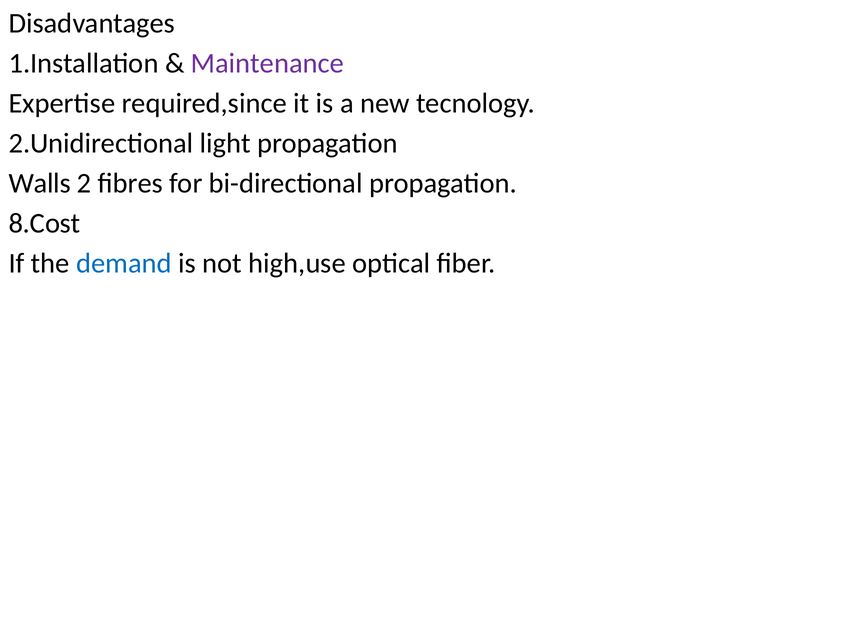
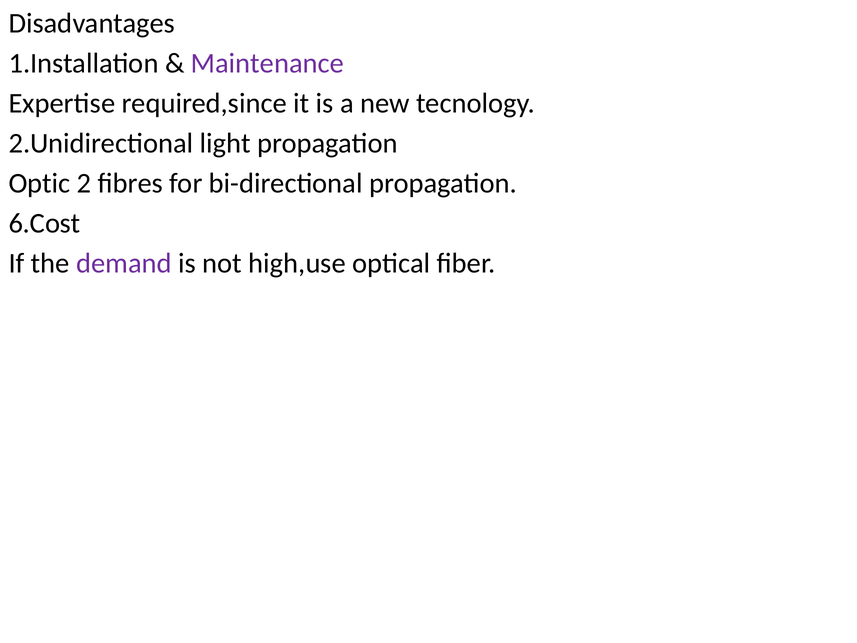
Walls: Walls -> Optic (40, 183)
8.Cost: 8.Cost -> 6.Cost (45, 223)
demand colour: blue -> purple (124, 263)
